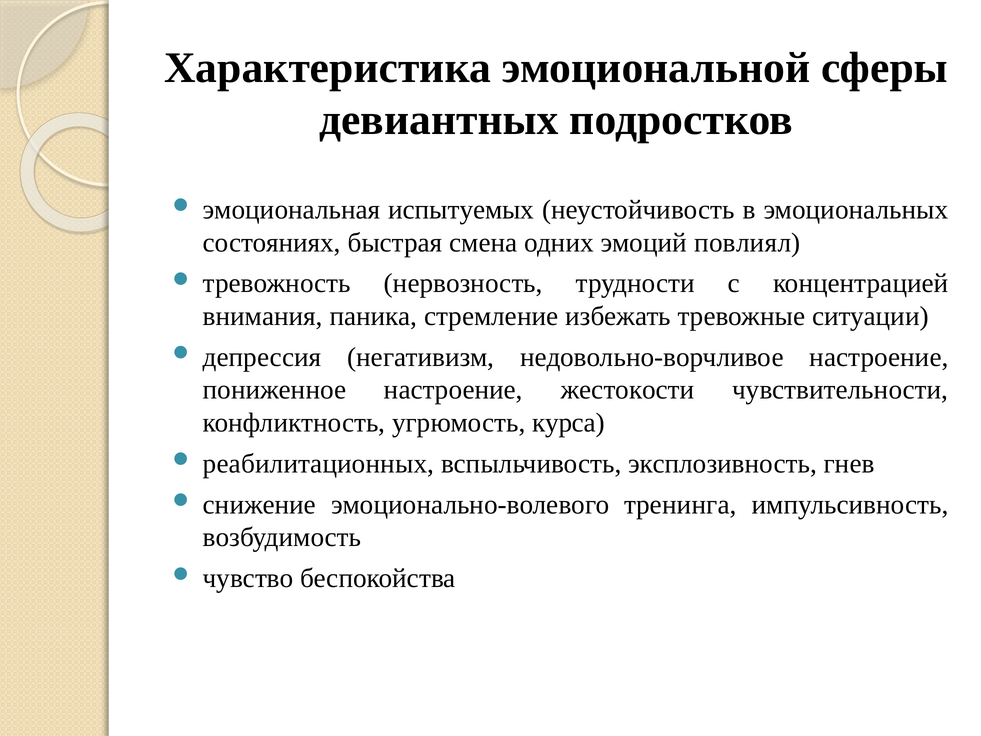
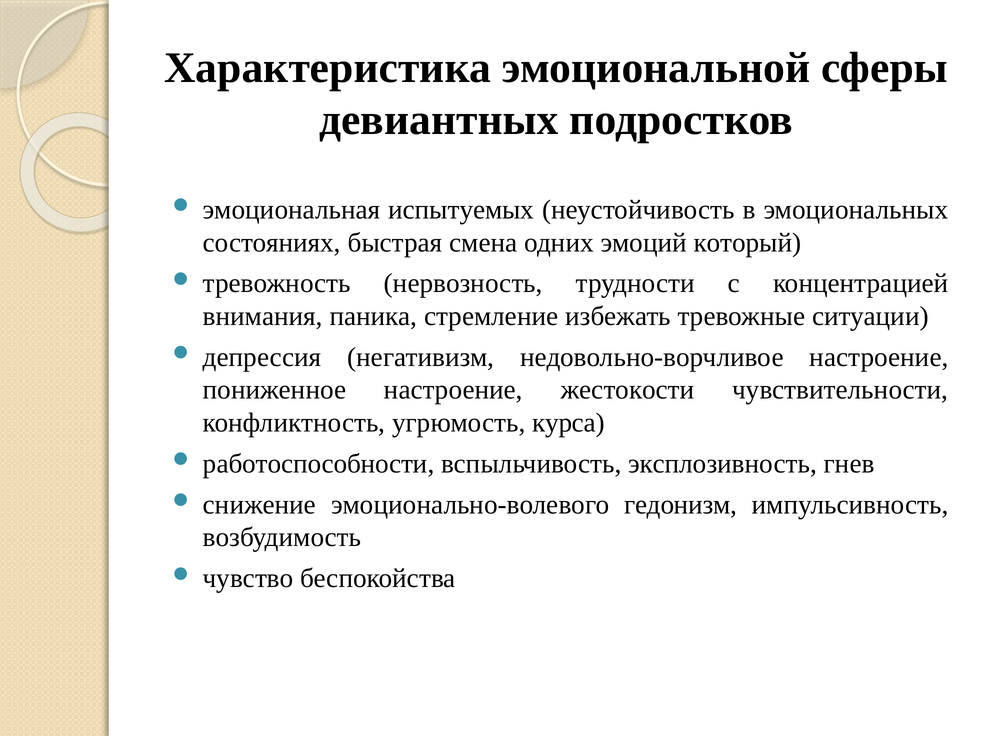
повлиял: повлиял -> который (748, 242)
реабилитационных: реабилитационных -> работоспособности (319, 464)
тренинга: тренинга -> гедонизм (681, 504)
